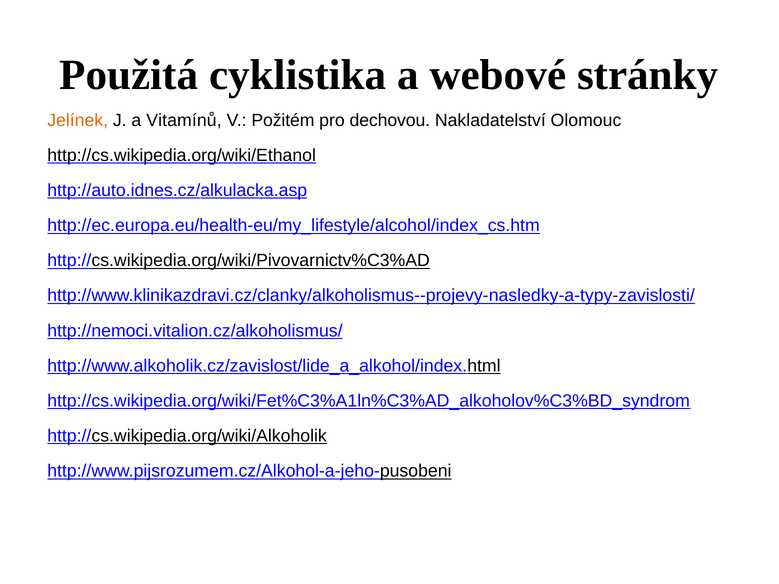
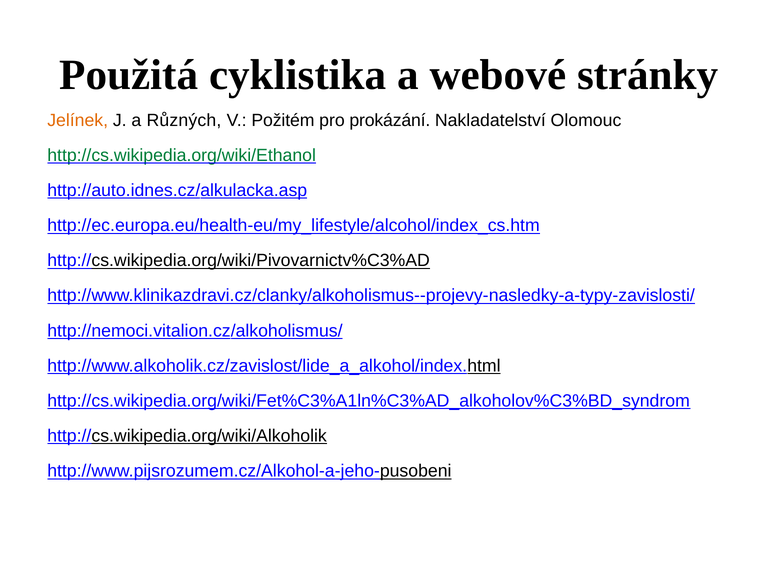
Vitamínů: Vitamínů -> Různých (184, 120)
dechovou: dechovou -> prokázání (390, 120)
http://cs.wikipedia.org/wiki/Ethanol colour: black -> green (182, 155)
